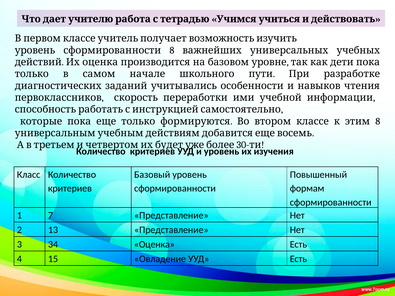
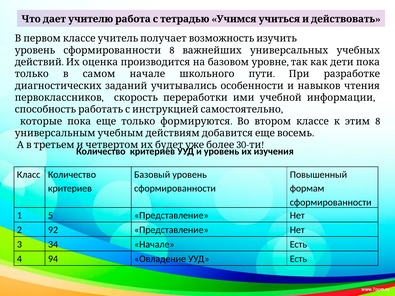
7: 7 -> 5 (51, 216)
13: 13 -> 92 (53, 230)
34 Оценка: Оценка -> Начале (154, 245)
15: 15 -> 94 (53, 259)
